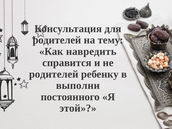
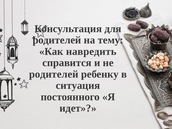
выполни: выполни -> ситуация (78, 85)
этой: этой -> идет (78, 108)
